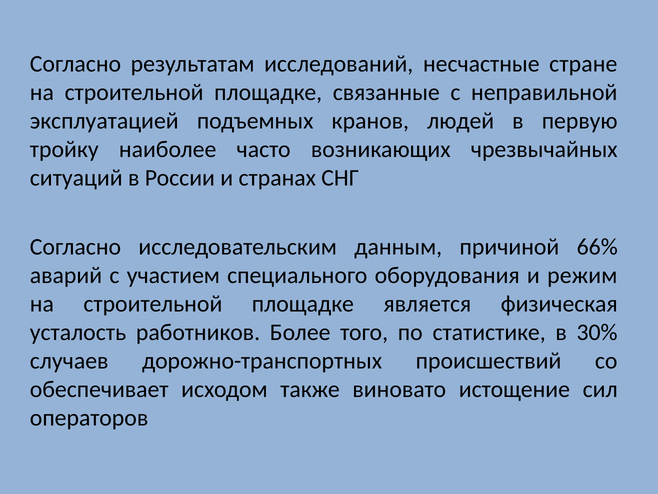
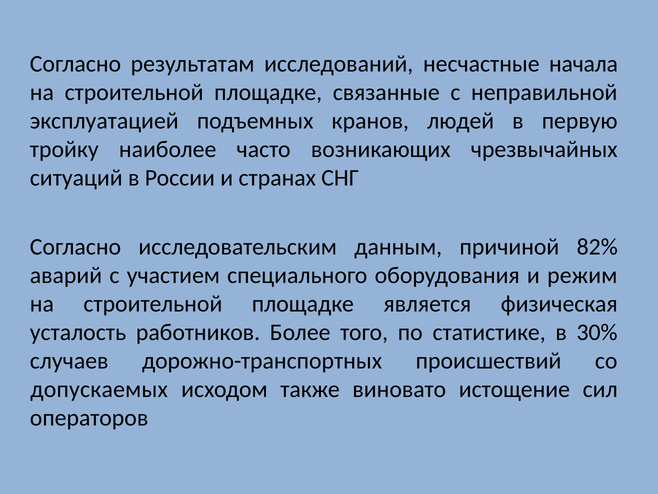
стране: стране -> начала (584, 64)
66%: 66% -> 82% (597, 247)
обеспечивает: обеспечивает -> допускаемых (99, 389)
